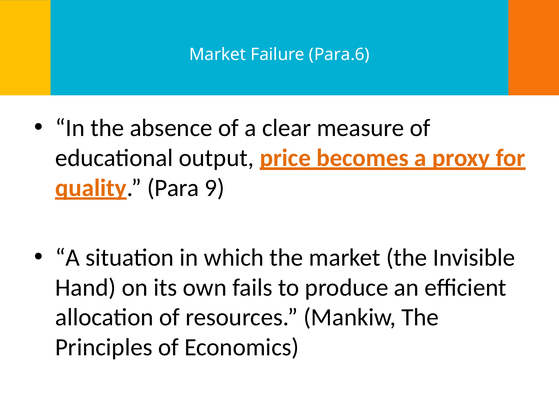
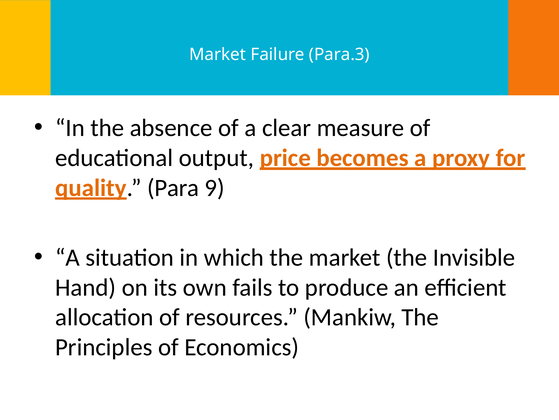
Para.6: Para.6 -> Para.3 (339, 54)
